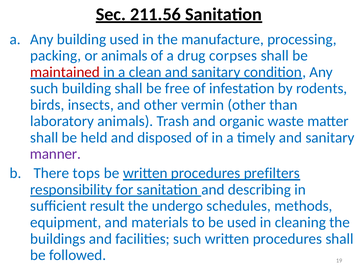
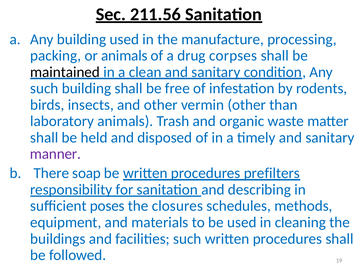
maintained colour: red -> black (65, 72)
tops: tops -> soap (87, 173)
result: result -> poses (107, 206)
undergo: undergo -> closures (177, 206)
